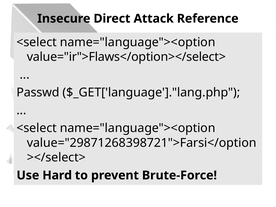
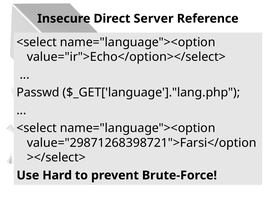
Attack: Attack -> Server (154, 19)
value="ir">Flaws</option></select>: value="ir">Flaws</option></select> -> value="ir">Echo</option></select> (126, 57)
